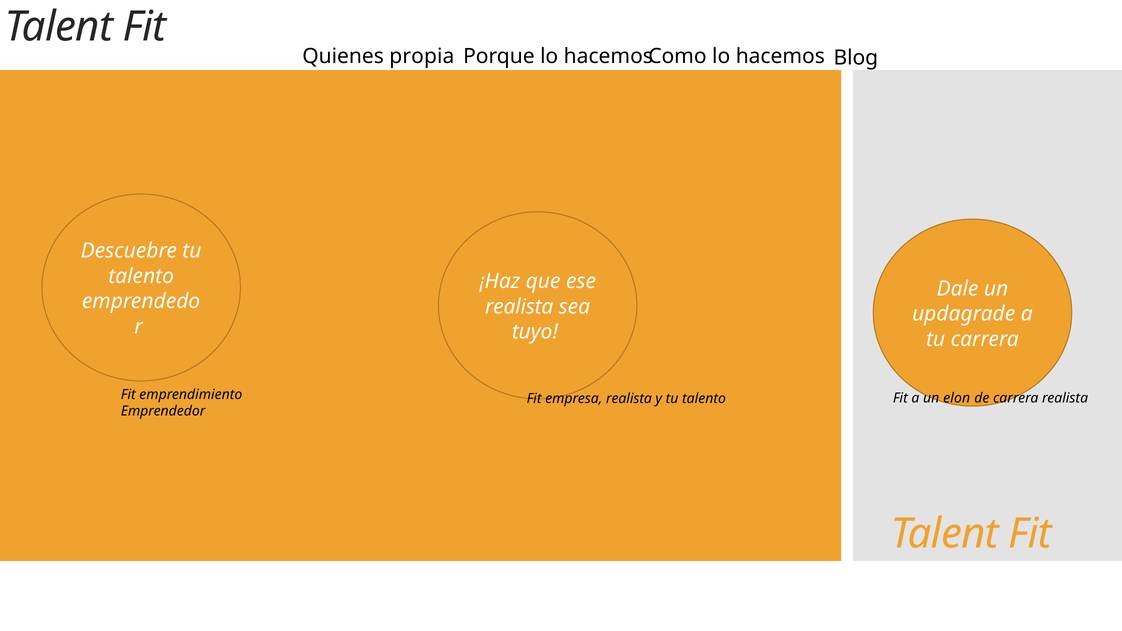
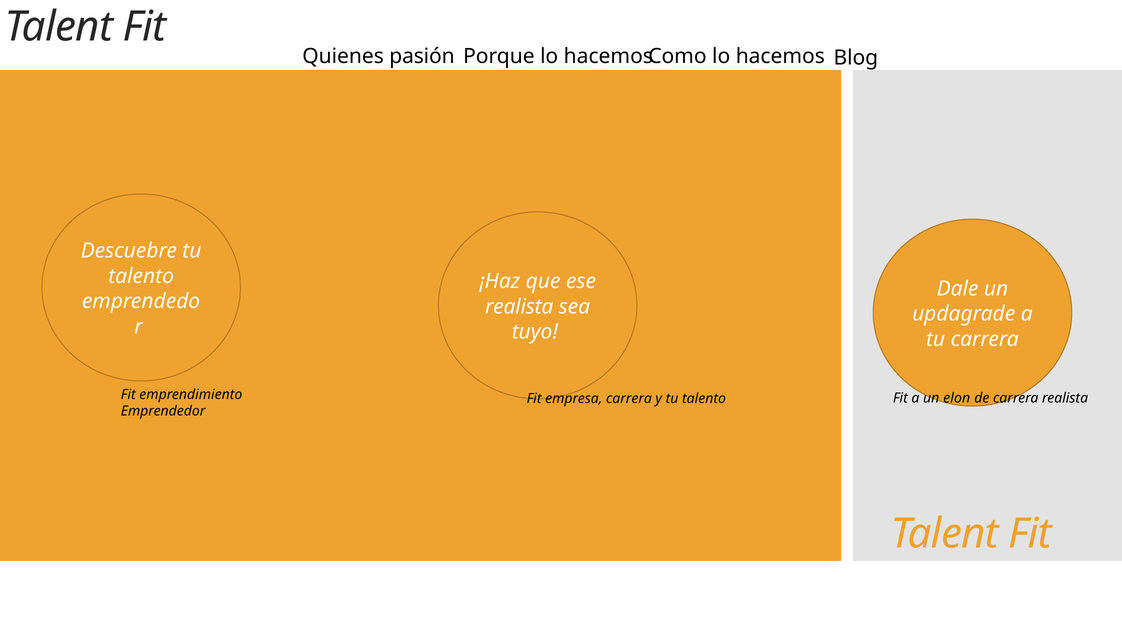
propia: propia -> pasión (422, 56)
empresa realista: realista -> carrera (629, 398)
